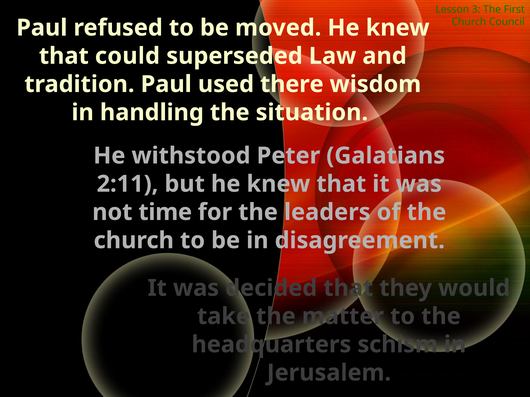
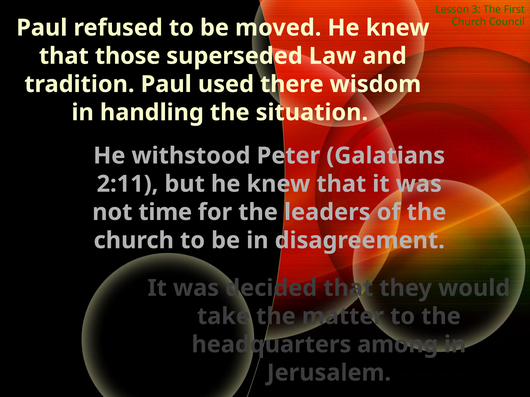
could: could -> those (128, 56)
schism: schism -> among (398, 345)
